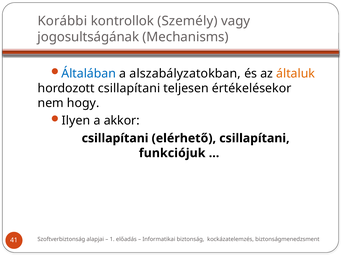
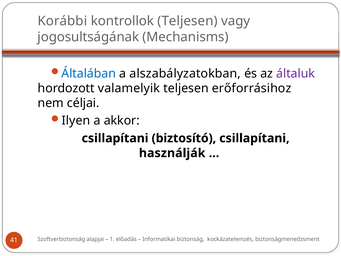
kontrollok Személy: Személy -> Teljesen (187, 21)
általuk colour: orange -> purple (296, 73)
hordozott csillapítani: csillapítani -> valamelyik (129, 88)
értékelésekor: értékelésekor -> erőforrásihoz (252, 88)
hogy: hogy -> céljai (83, 103)
elérhető: elérhető -> biztosító (184, 138)
funkciójuk: funkciójuk -> használják (172, 153)
